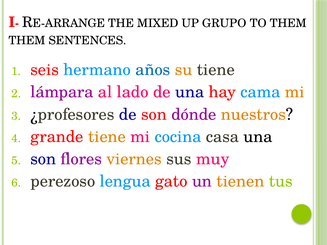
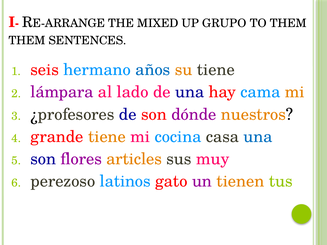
una colour: black -> blue (258, 137)
viernes: viernes -> articles (134, 159)
lengua: lengua -> latinos (125, 182)
